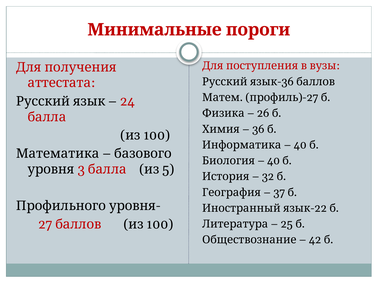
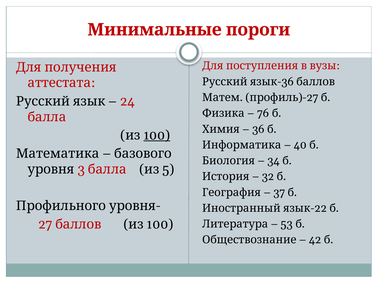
26: 26 -> 76 (263, 113)
100 underline: none -> present (157, 135)
40: 40 -> 34 (273, 161)
25: 25 -> 53 (287, 224)
